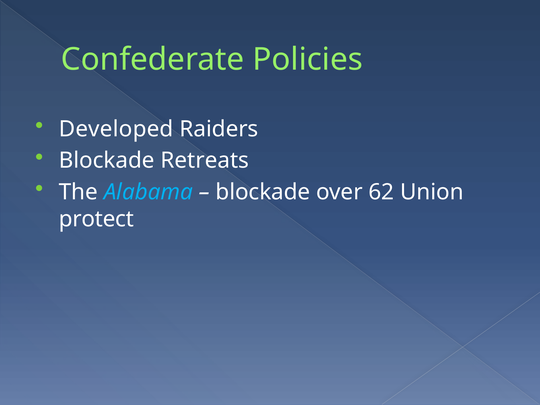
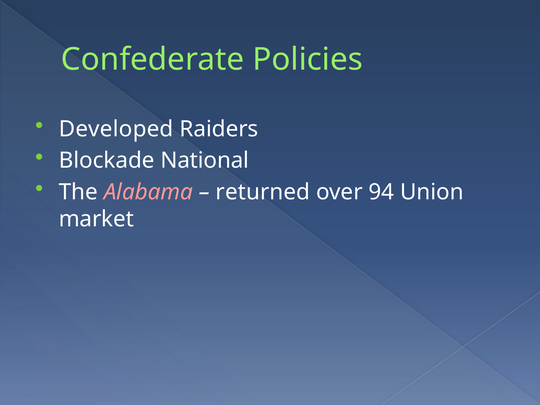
Retreats: Retreats -> National (205, 160)
Alabama colour: light blue -> pink (148, 192)
blockade: blockade -> returned (263, 192)
62: 62 -> 94 (381, 192)
protect: protect -> market (96, 219)
